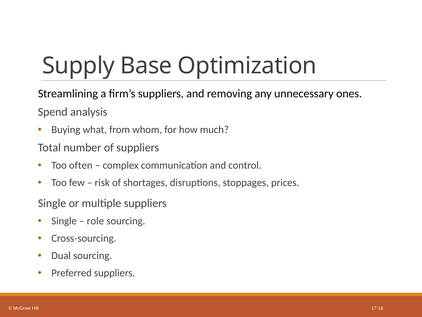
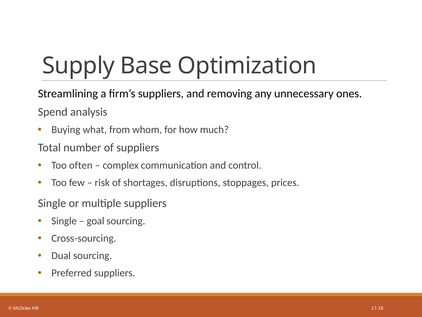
role: role -> goal (96, 221)
